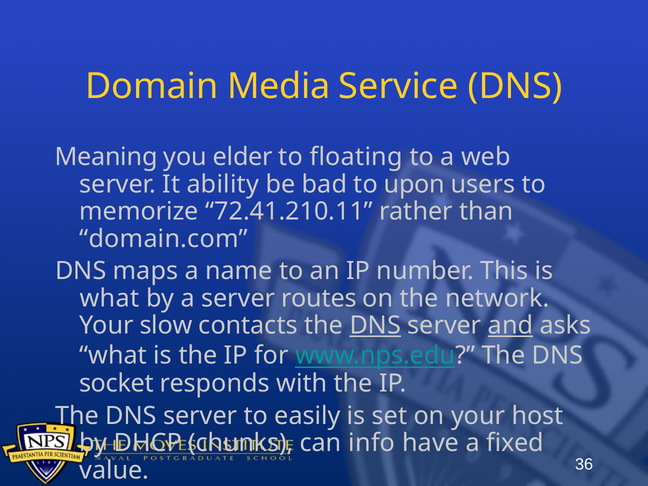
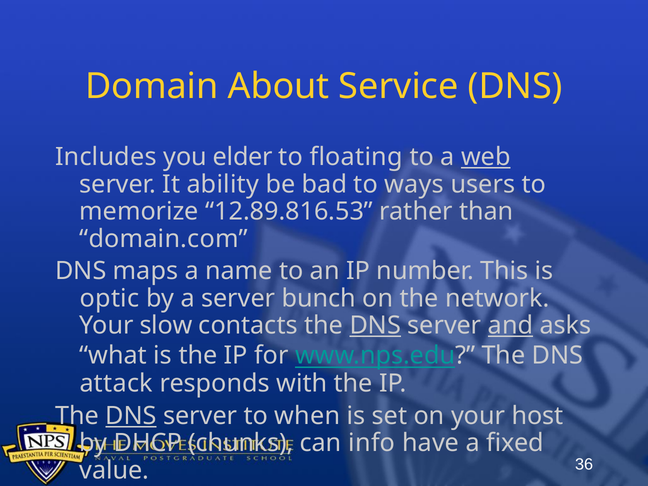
Media: Media -> About (279, 86)
Meaning: Meaning -> Includes (106, 157)
web underline: none -> present (486, 157)
upon: upon -> ways (414, 184)
72.41.210.11: 72.41.210.11 -> 12.89.816.53 (289, 212)
what: what -> optic (109, 298)
routes: routes -> bunch (319, 298)
socket: socket -> attack (116, 384)
DNS underline: none -> present (131, 416)
easily: easily -> when (307, 416)
